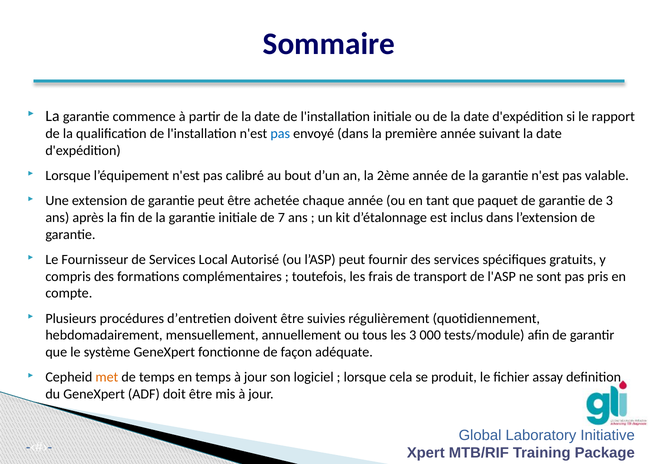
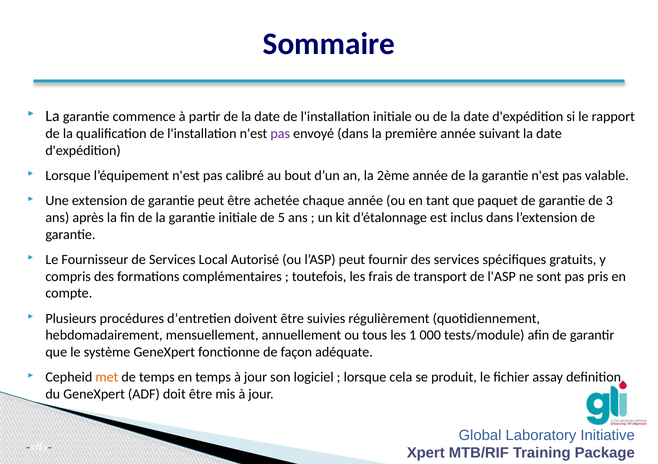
pas colour: blue -> purple (280, 134)
7: 7 -> 5 (281, 218)
les 3: 3 -> 1 (413, 336)
